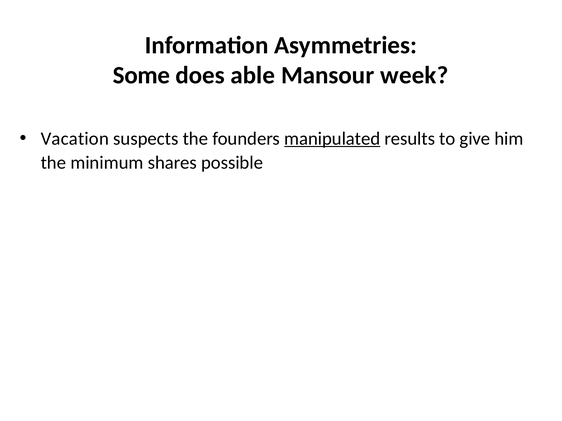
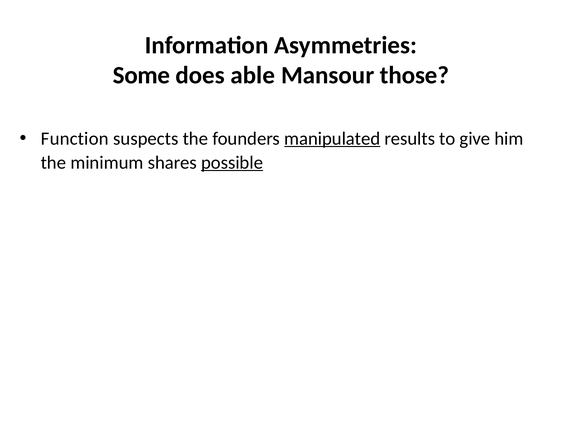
week: week -> those (414, 75)
Vacation: Vacation -> Function (75, 139)
possible underline: none -> present (232, 163)
